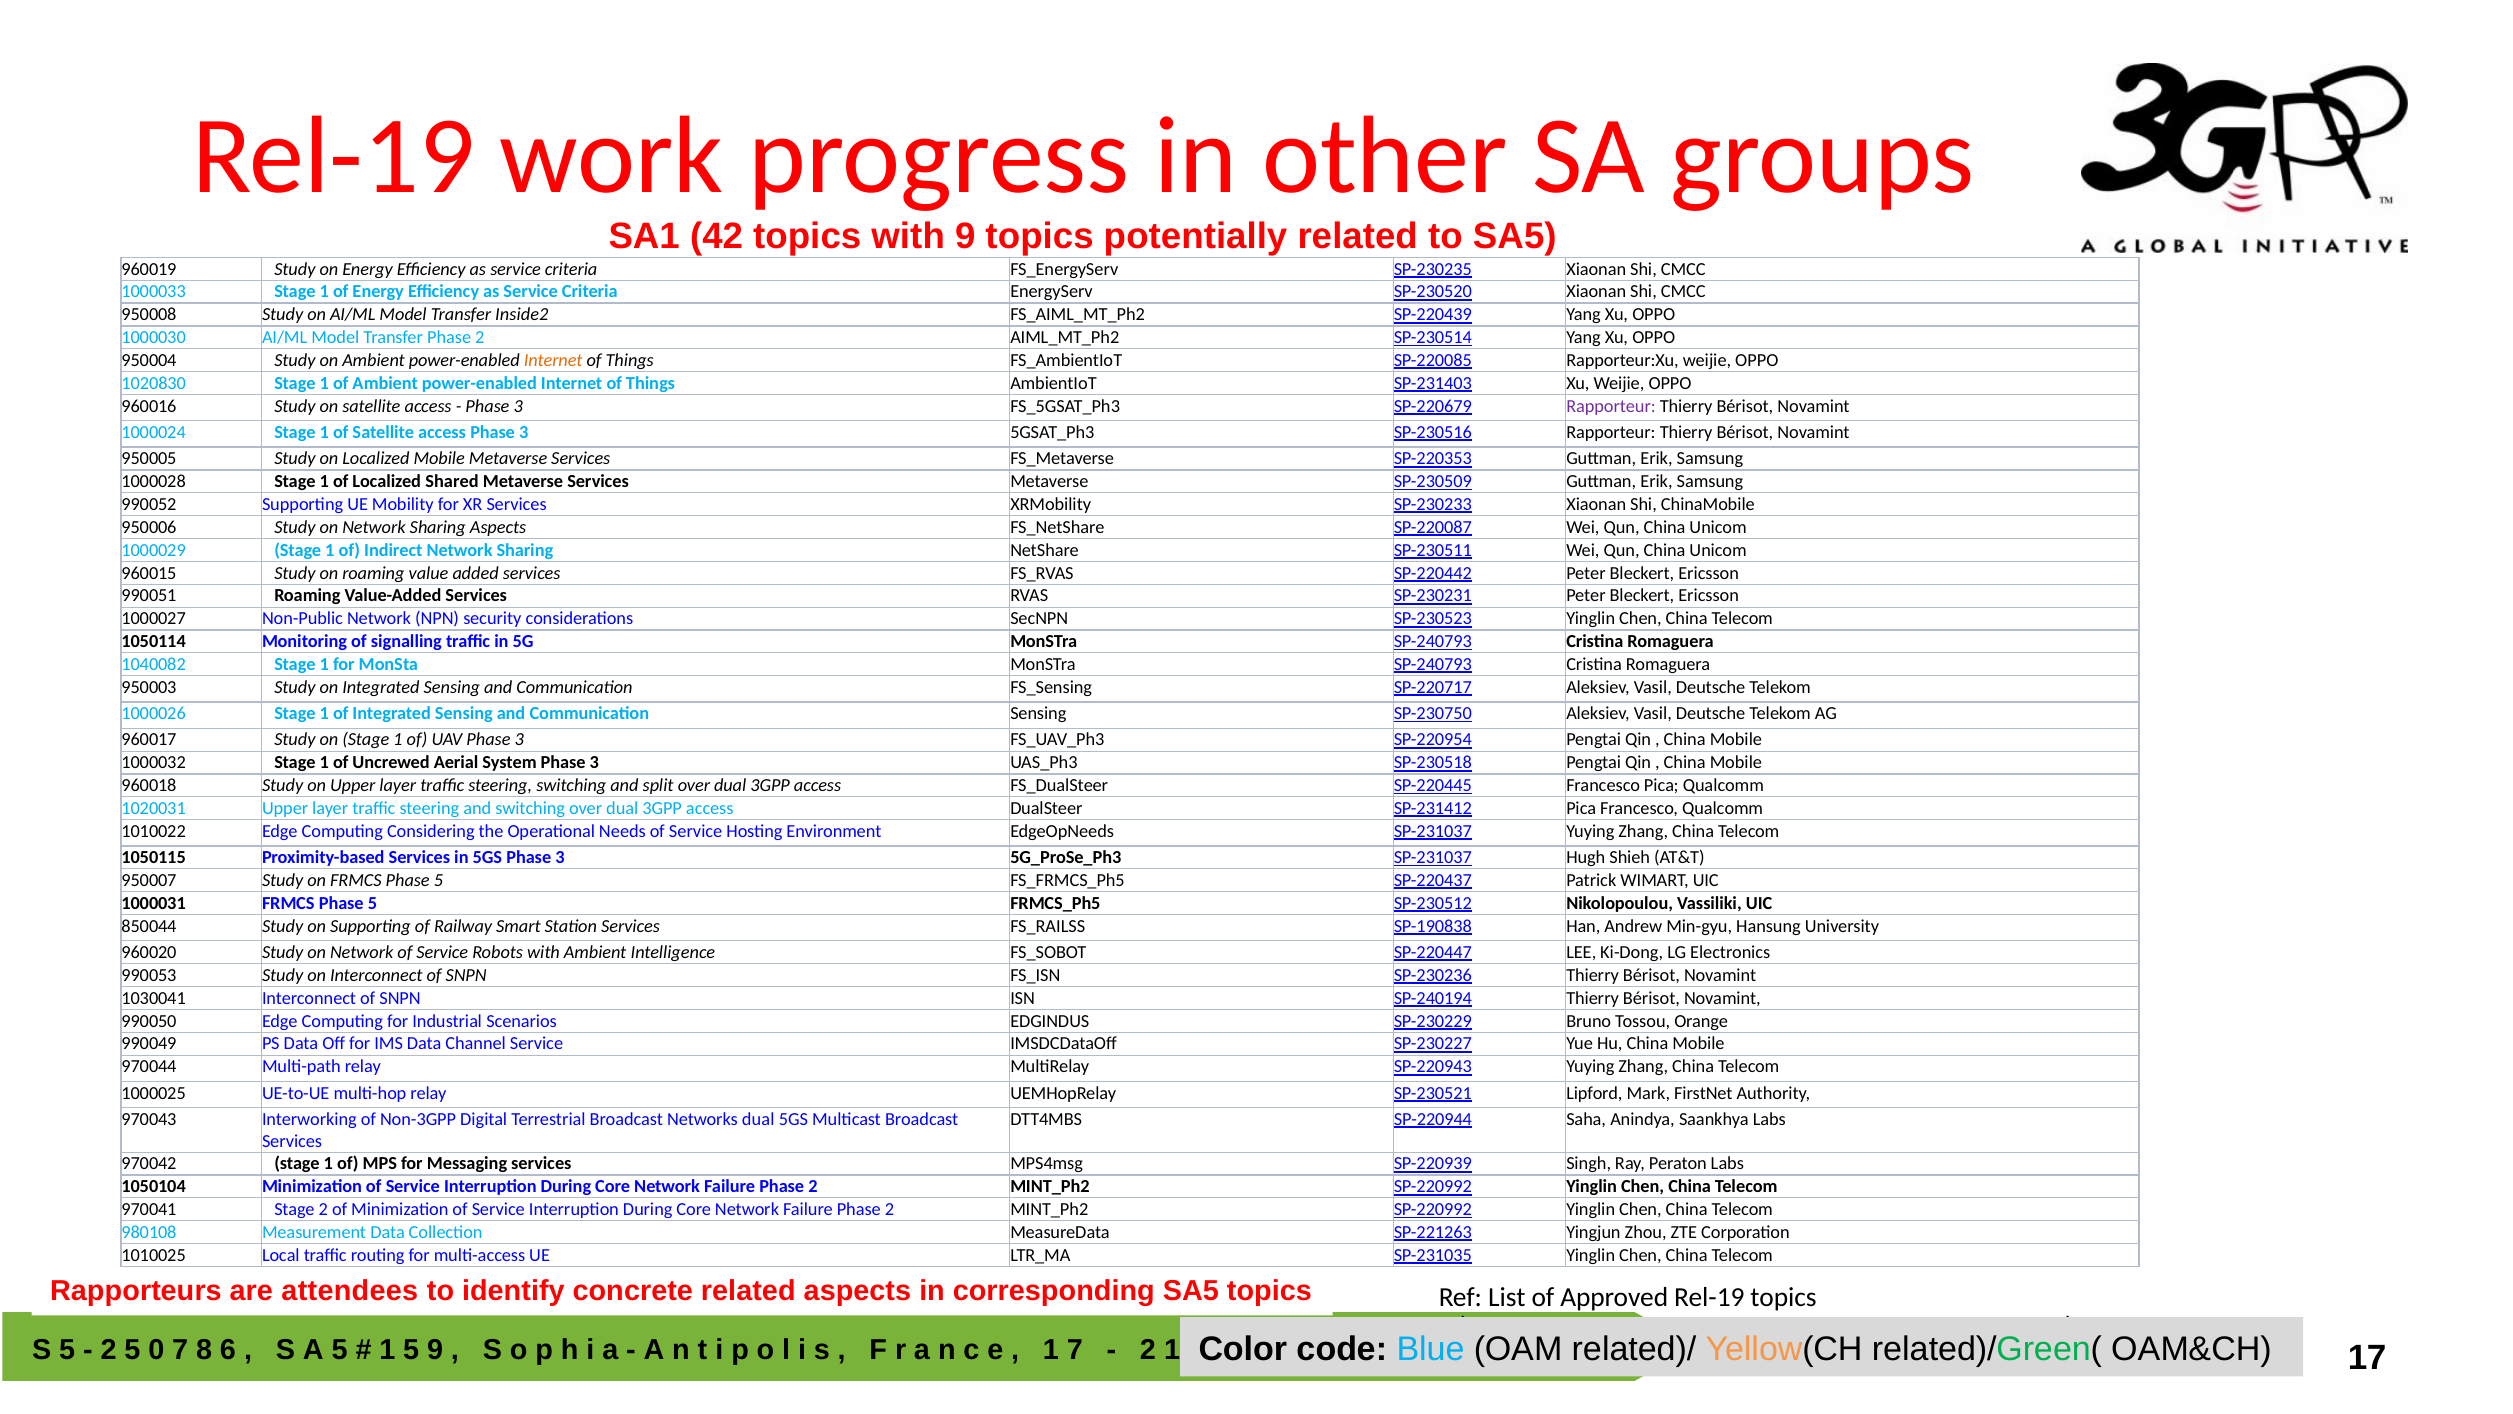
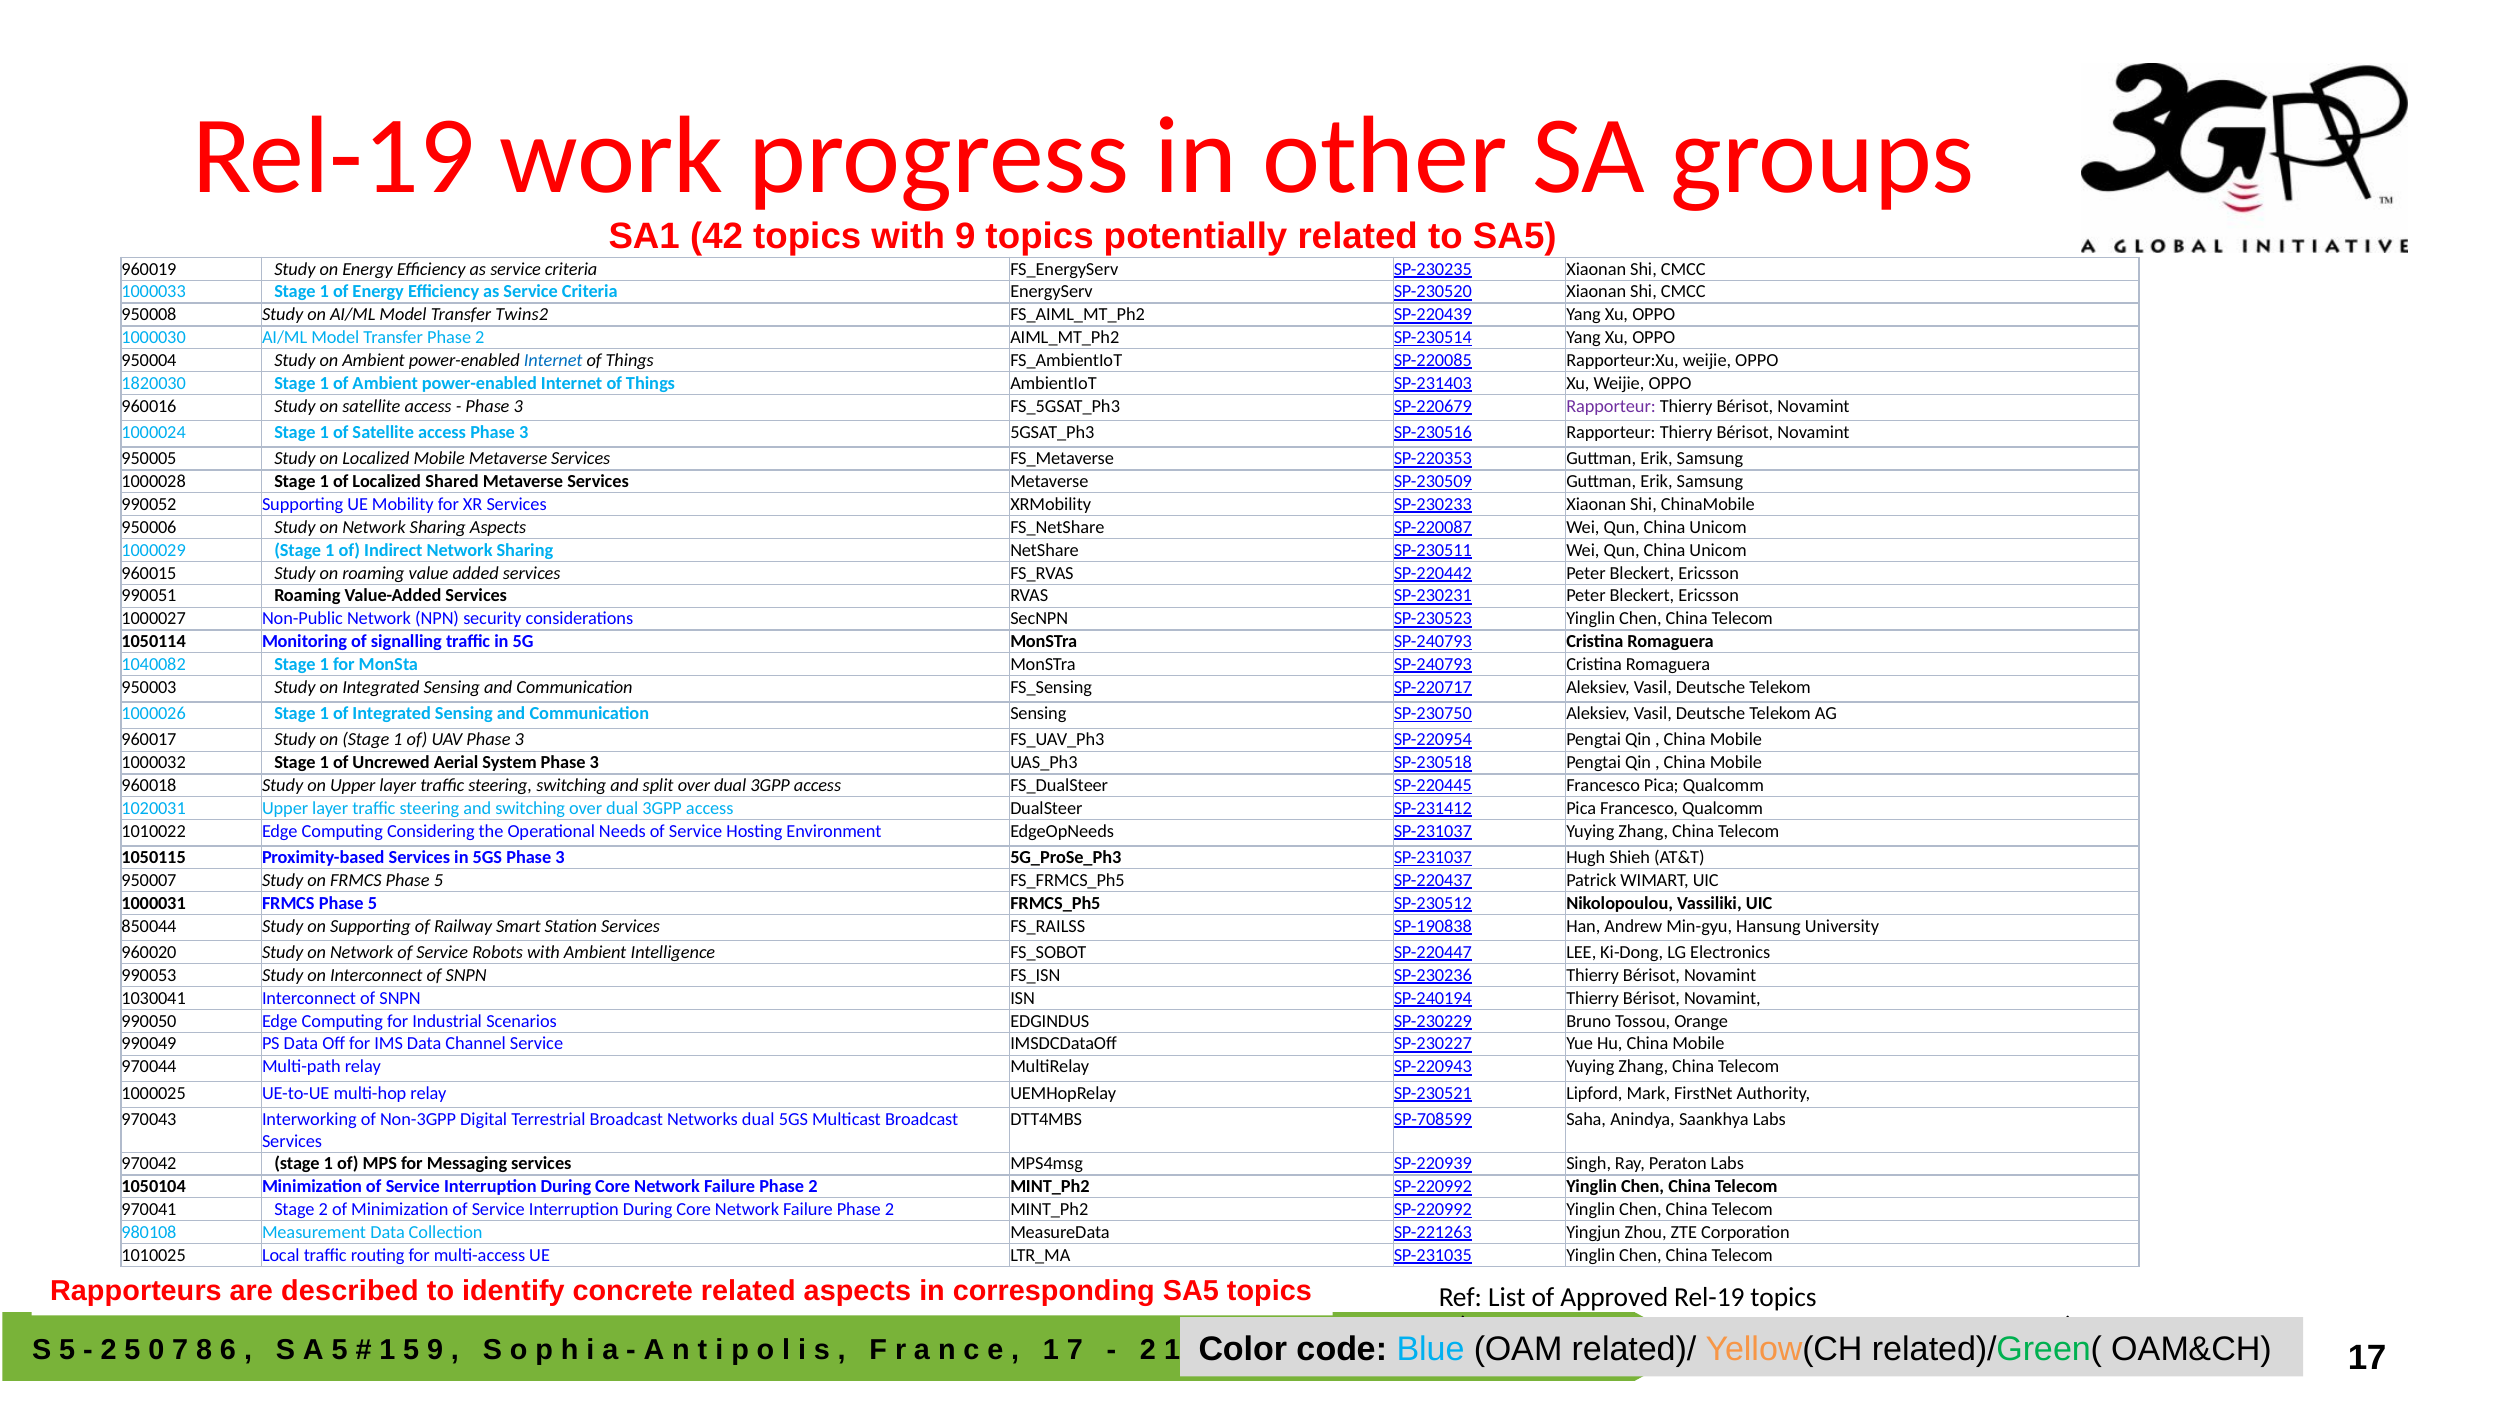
Inside2: Inside2 -> Twins2 (522, 315)
Internet colour: orange -> blue (553, 360)
1020830: 1020830 -> 1820030 (154, 383)
SP-220944: SP-220944 -> SP-708599 (1433, 1119)
attendees: attendees -> described (350, 1290)
